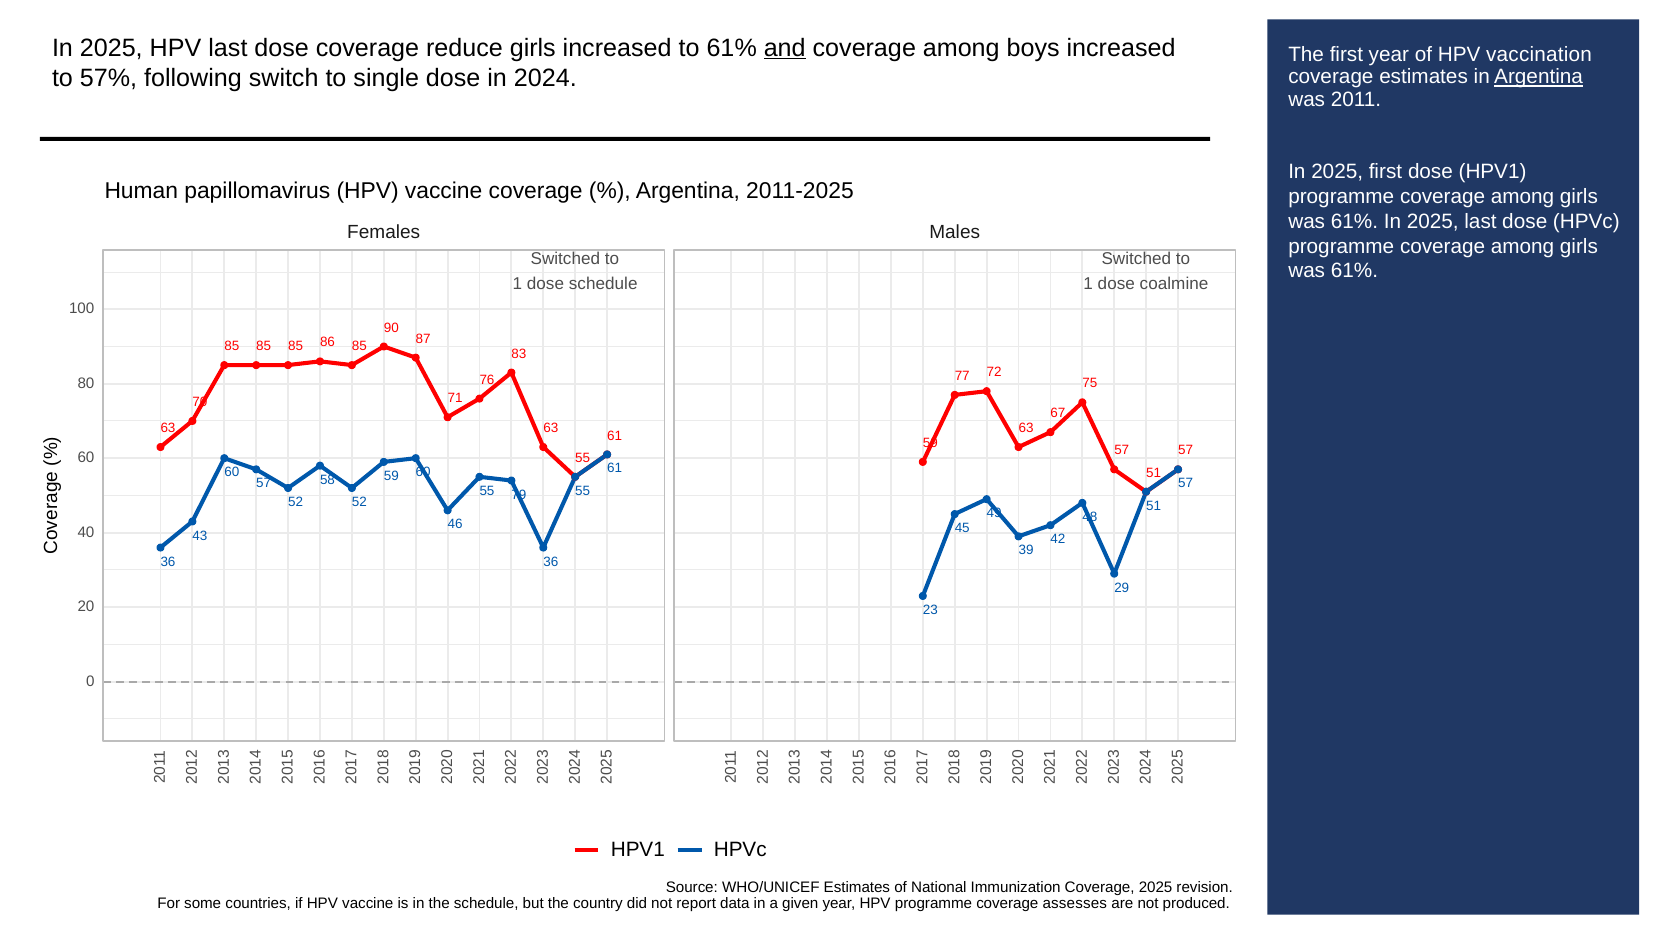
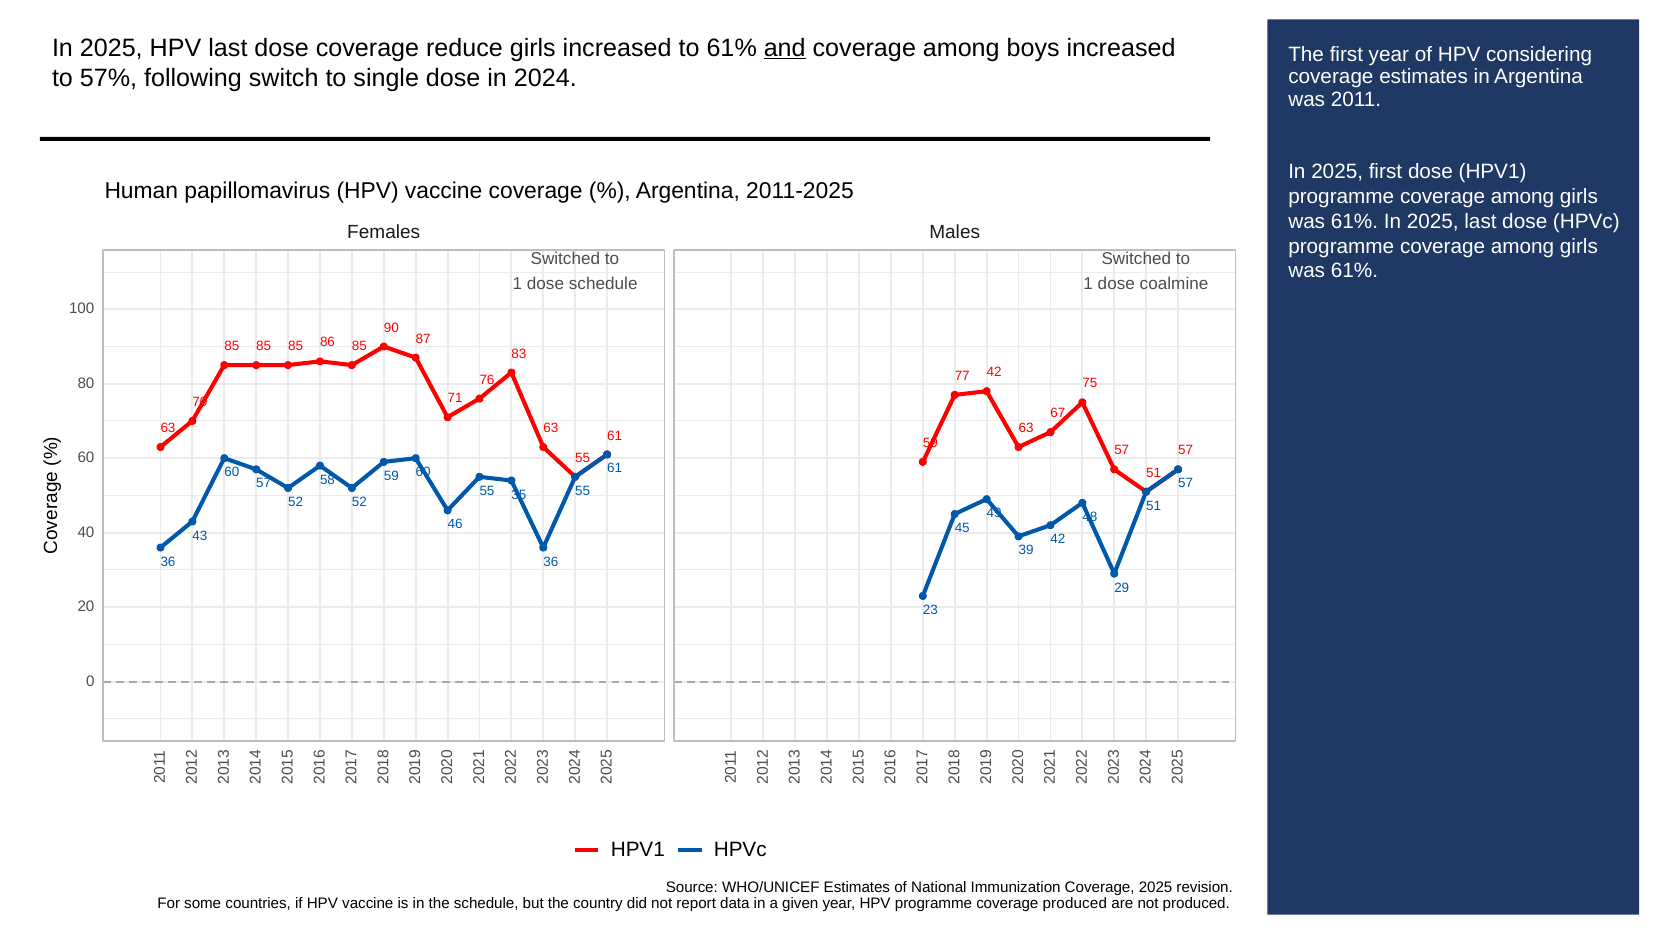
vaccination: vaccination -> considering (1539, 55)
Argentina underline: present -> none (1539, 77)
77 72: 72 -> 42 (994, 372)
79: 79 -> 35 (519, 494)
coverage assesses: assesses -> produced (1075, 903)
